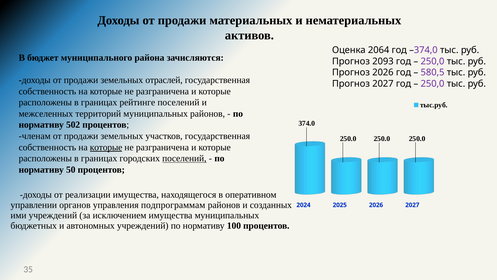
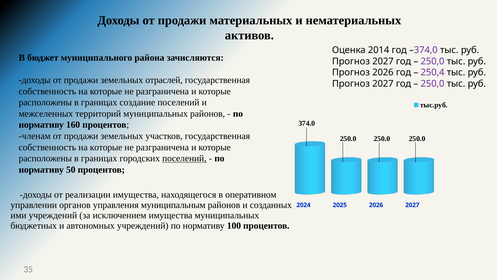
2064: 2064 -> 2014 (379, 50)
2093: 2093 -> 2027 (383, 61)
580,5: 580,5 -> 250,4 (433, 72)
рейтинге: рейтинге -> создание (137, 102)
502: 502 -> 160 (73, 125)
которые underline: present -> none (106, 147)
подпрограммам: подпрограммам -> муниципальным (173, 205)
